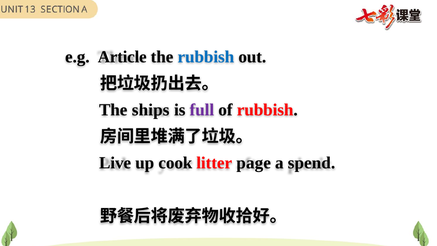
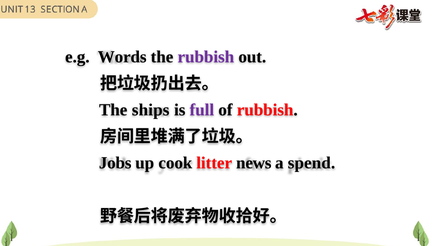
Article: Article -> Words (122, 57)
rubbish colour: blue -> purple (206, 57)
Live: Live -> Jobs (115, 163)
page: page -> news (254, 163)
